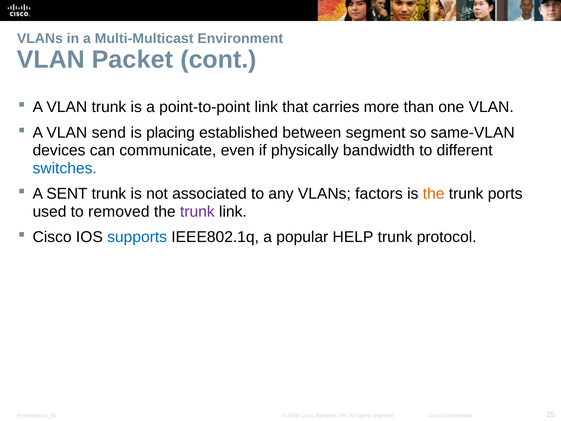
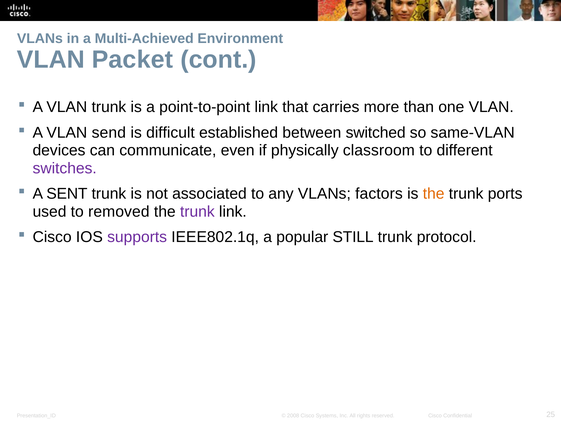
Multi-Multicast: Multi-Multicast -> Multi-Achieved (144, 38)
placing: placing -> difficult (170, 133)
segment: segment -> switched (376, 133)
bandwidth: bandwidth -> classroom (379, 150)
switches colour: blue -> purple (65, 168)
supports colour: blue -> purple (137, 237)
HELP: HELP -> STILL (353, 237)
